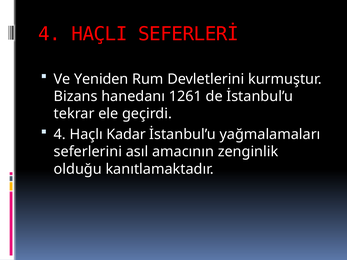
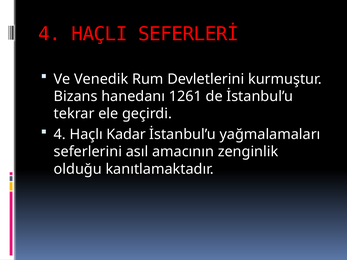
Yeniden: Yeniden -> Venedik (101, 79)
